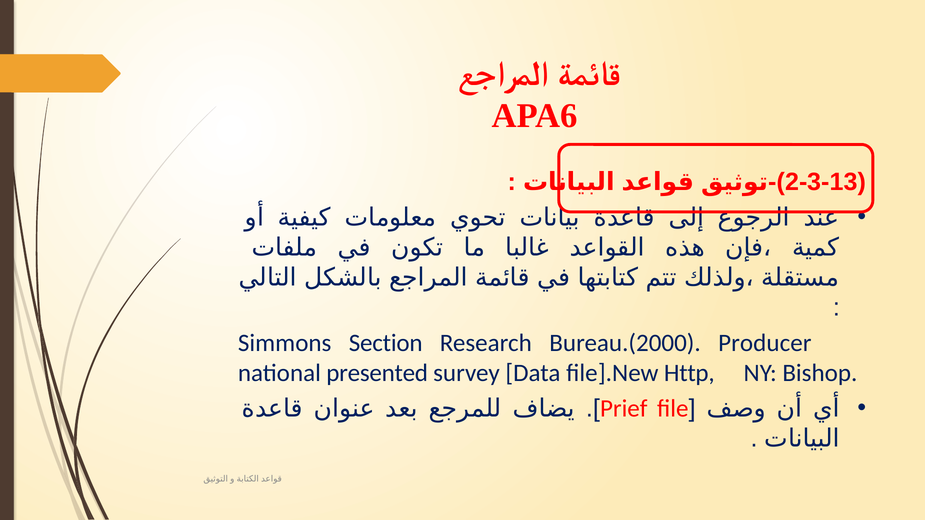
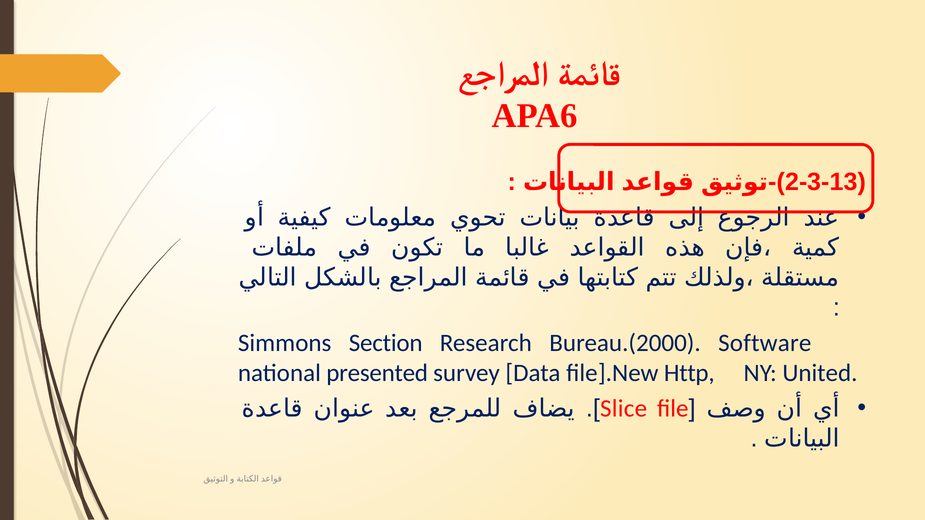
Producer: Producer -> Software (765, 343)
Bishop: Bishop -> United (820, 373)
Prief: Prief -> Slice (624, 409)
